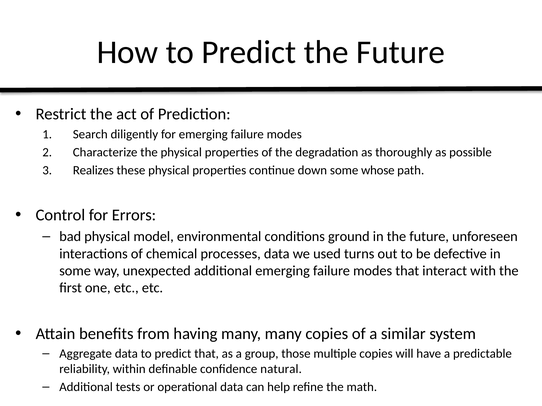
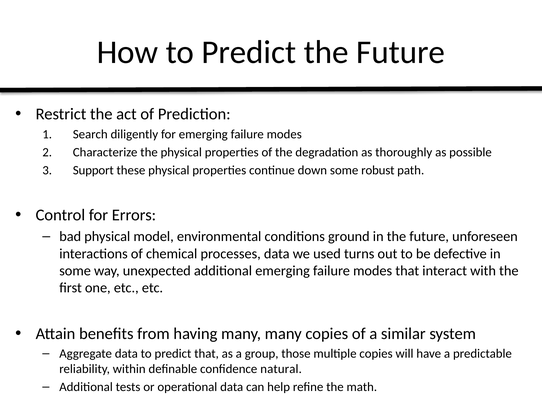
Realizes: Realizes -> Support (93, 170)
whose: whose -> robust (378, 170)
